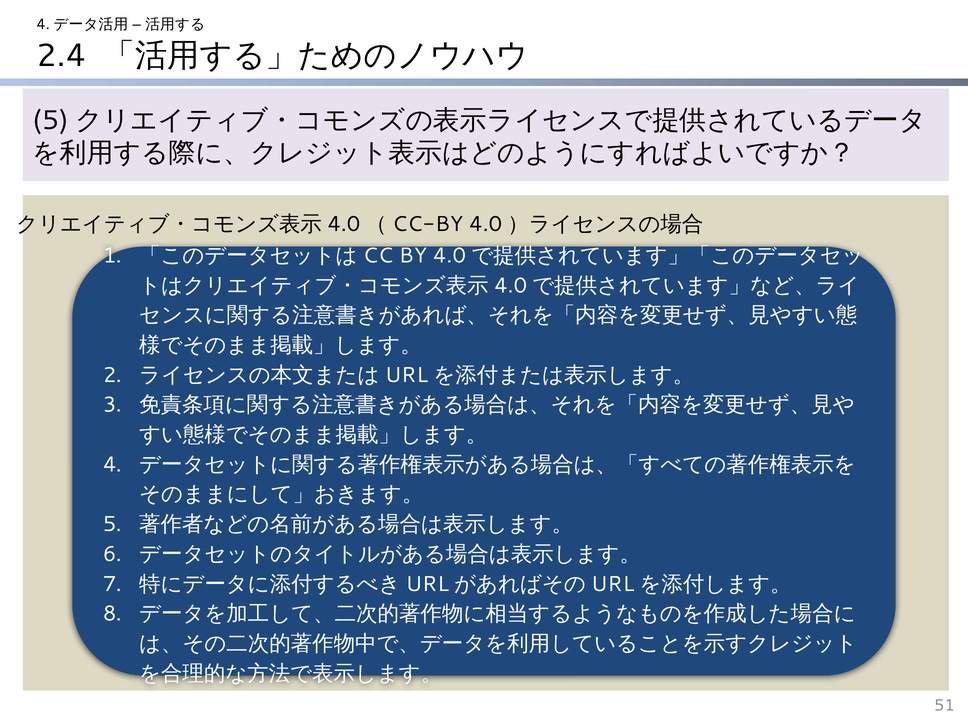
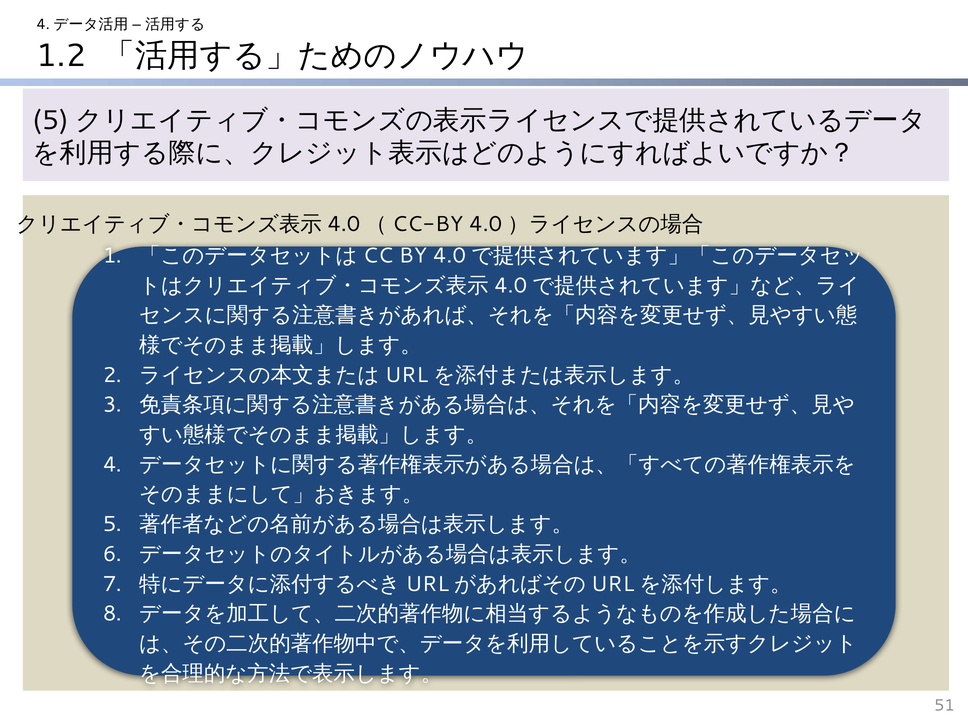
2.4: 2.4 -> 1.2 (61, 56)
